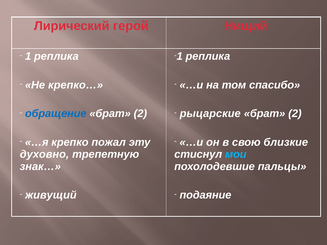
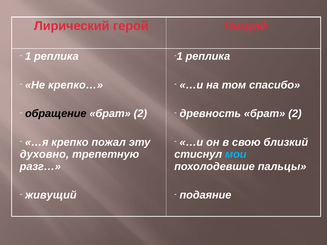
обращение colour: blue -> black (56, 114)
рыцарские: рыцарские -> древность (210, 114)
близкие: близкие -> близкий (286, 142)
знак…: знак… -> разг… (40, 167)
